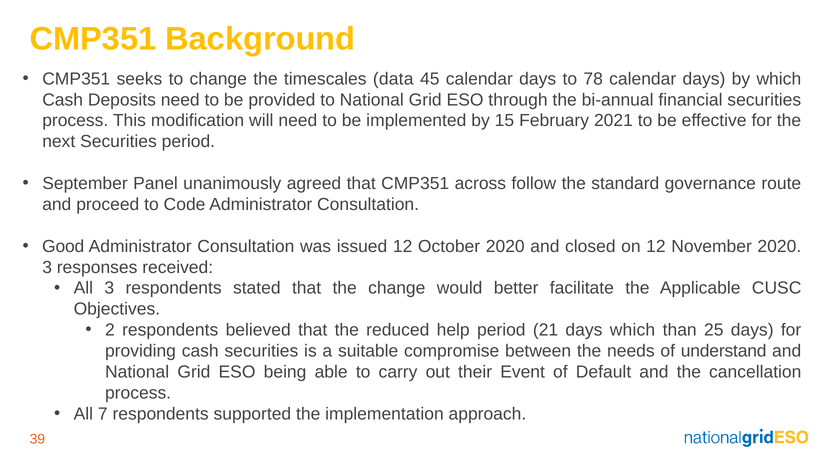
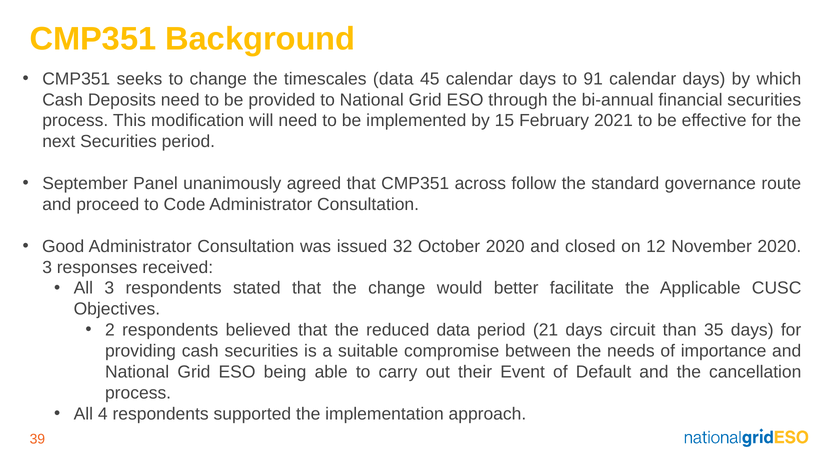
78: 78 -> 91 (593, 79)
issued 12: 12 -> 32 (403, 247)
reduced help: help -> data (453, 330)
days which: which -> circuit (633, 330)
25: 25 -> 35 (714, 330)
understand: understand -> importance (724, 351)
7: 7 -> 4 (103, 414)
